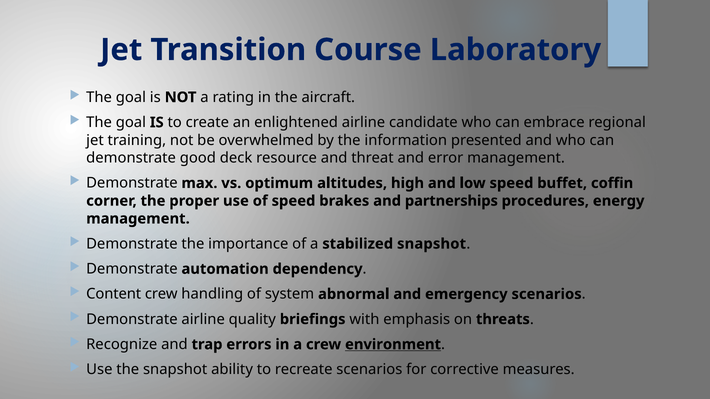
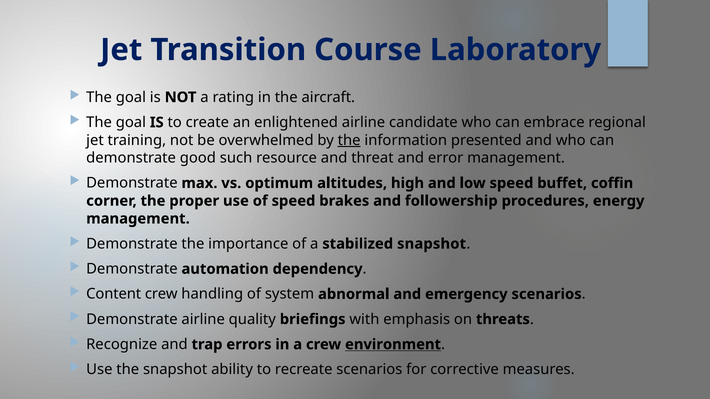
the underline: none -> present (349, 140)
deck: deck -> such (236, 158)
partnerships: partnerships -> followership (451, 201)
